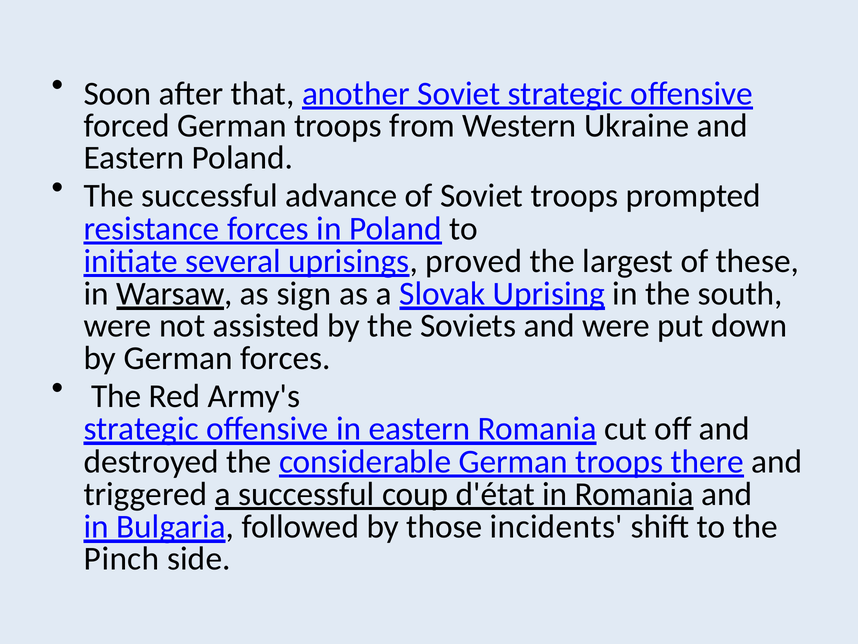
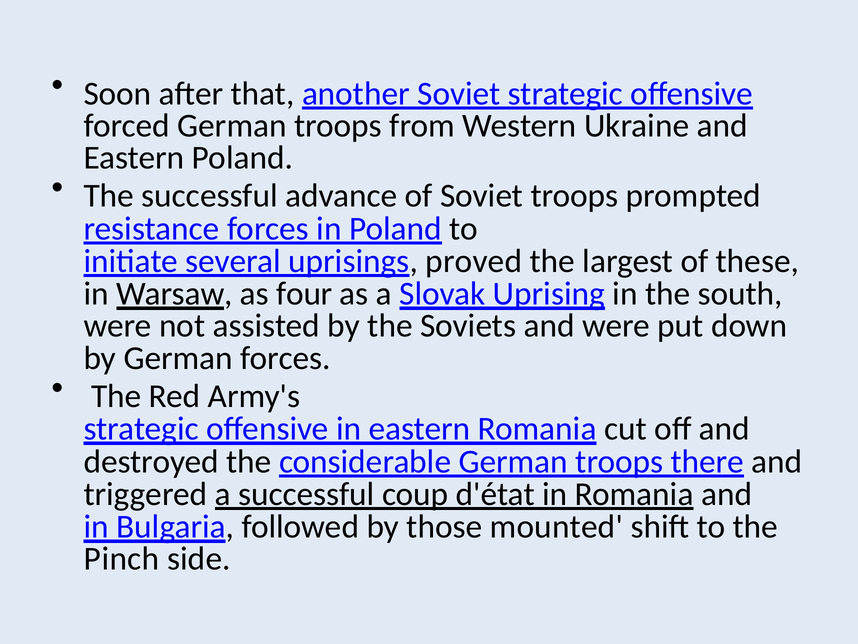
sign: sign -> four (304, 294)
incidents: incidents -> mounted (556, 526)
